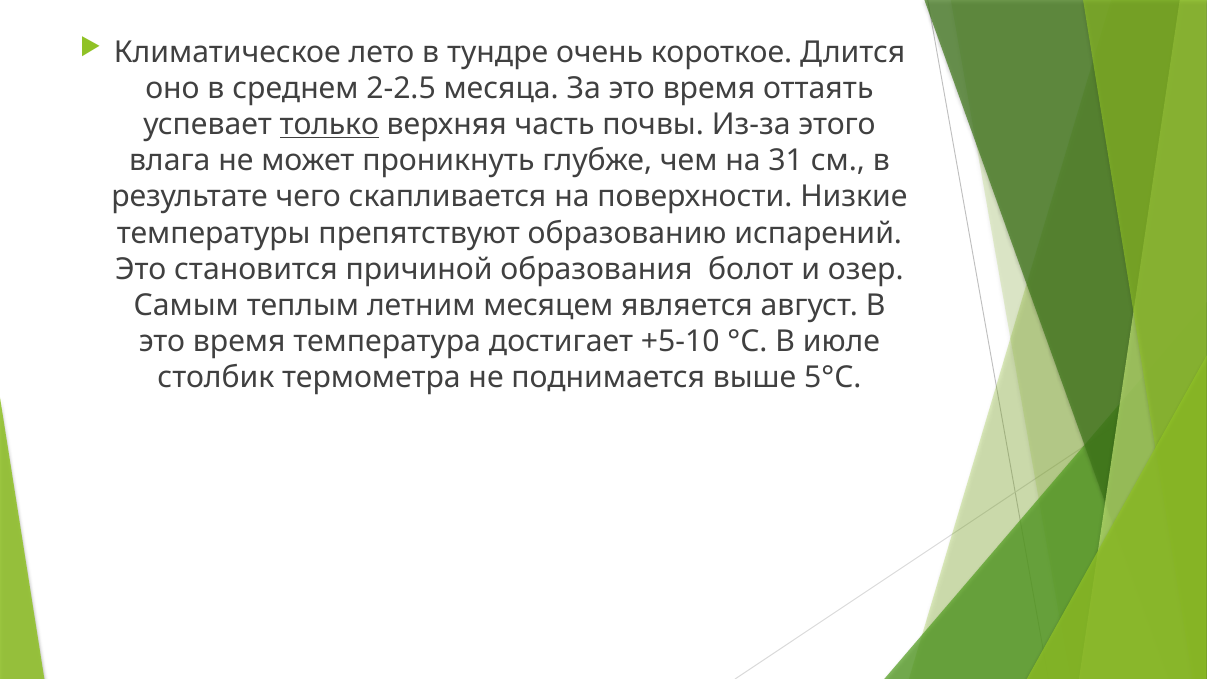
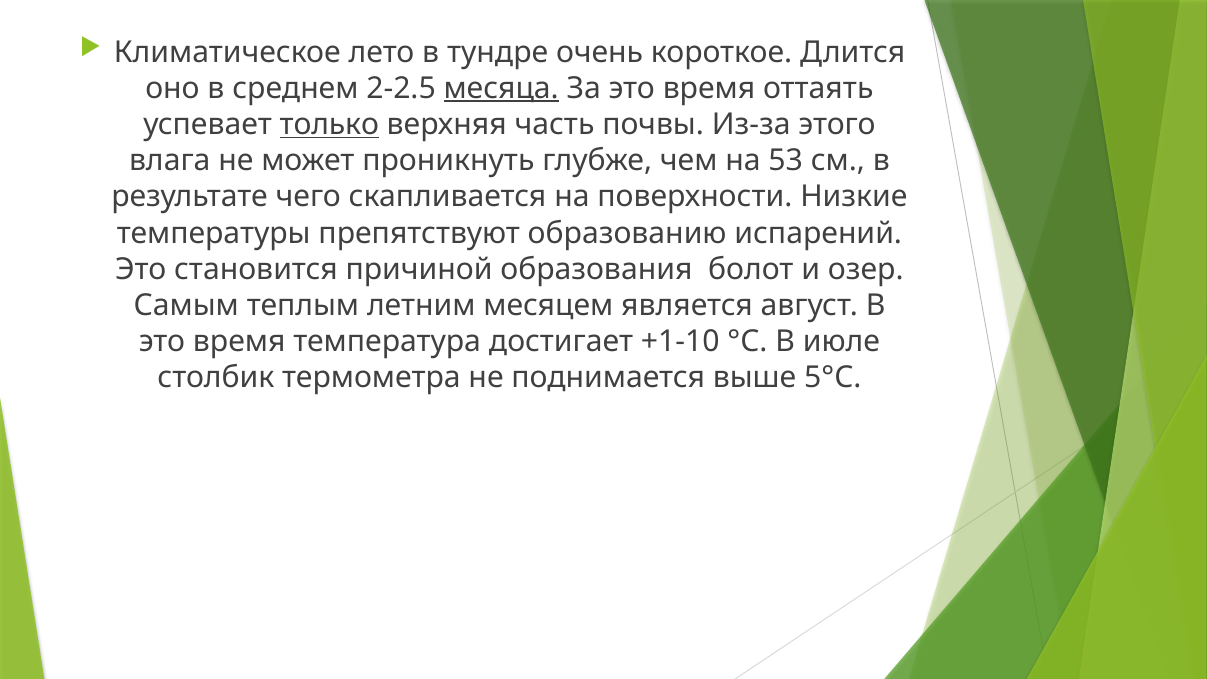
месяца underline: none -> present (501, 88)
31: 31 -> 53 (786, 161)
+5-10: +5-10 -> +1-10 (680, 342)
